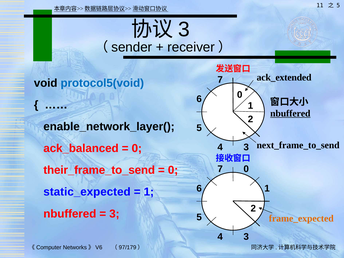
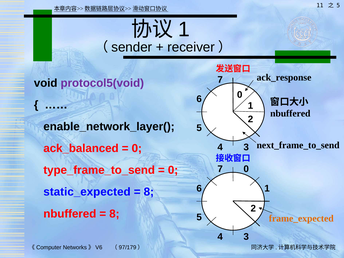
3: 3 -> 1 (184, 30)
ack_extended: ack_extended -> ack_response (284, 78)
protocol5(void colour: blue -> purple (102, 83)
nbuffered underline: present -> none (290, 113)
their_frame_to_send: their_frame_to_send -> type_frame_to_send (99, 170)
1: 1 -> 8 (149, 192)
3: 3 -> 8 (114, 214)
